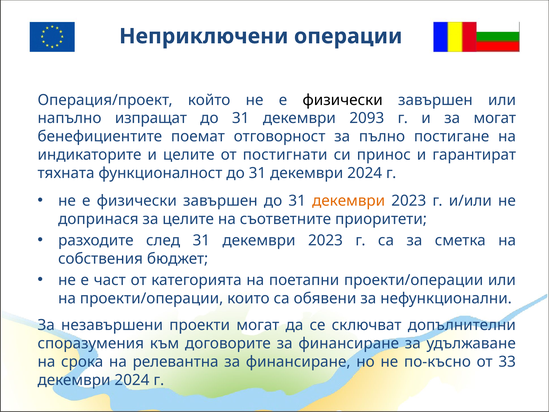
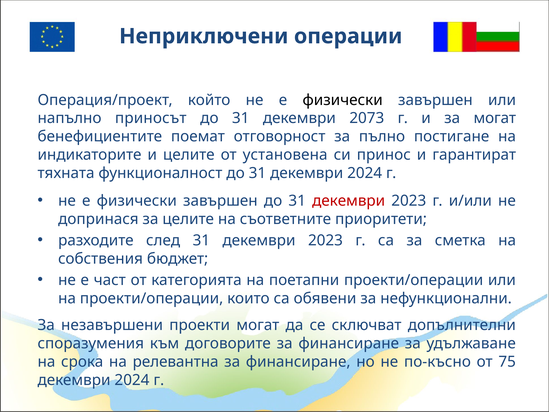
изпращат: изпращат -> приносът (151, 118)
2093: 2093 -> 2073 (367, 118)
постигнати: постигнати -> установена (285, 155)
декември colour: orange -> red (349, 201)
33: 33 -> 75 (507, 361)
